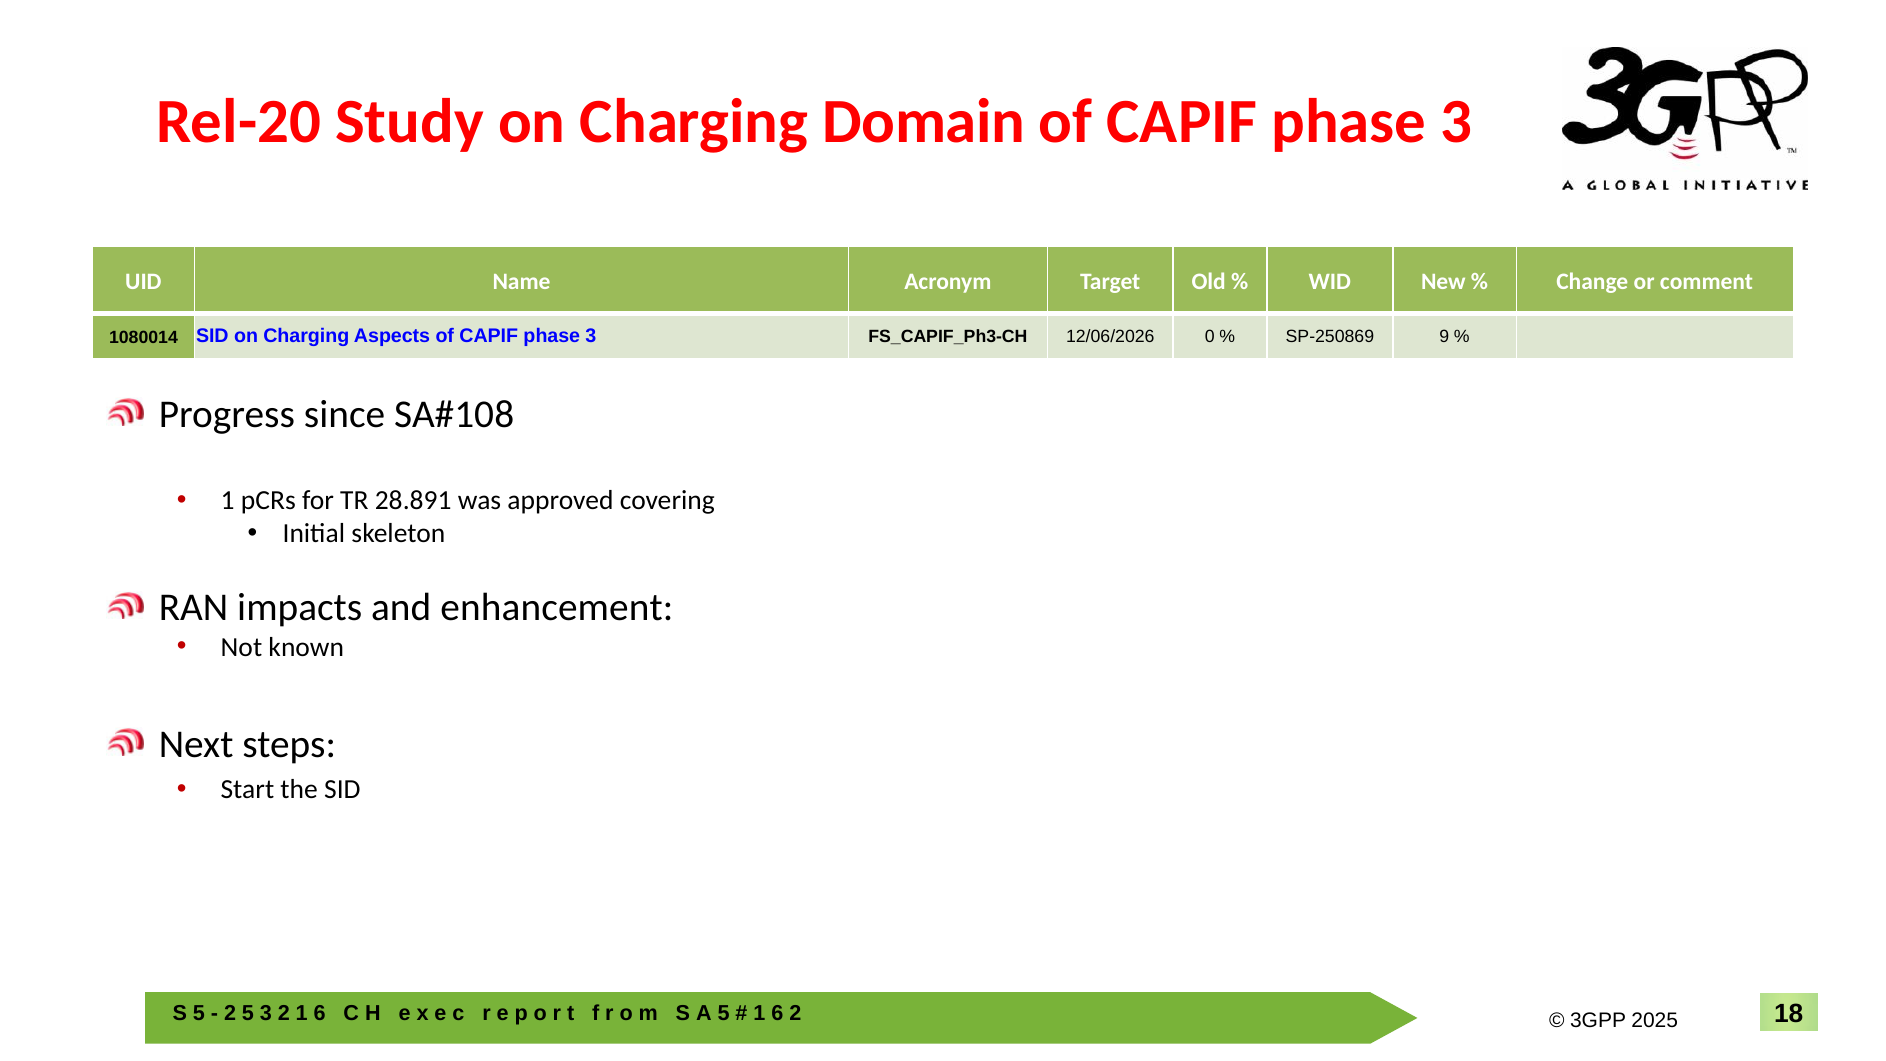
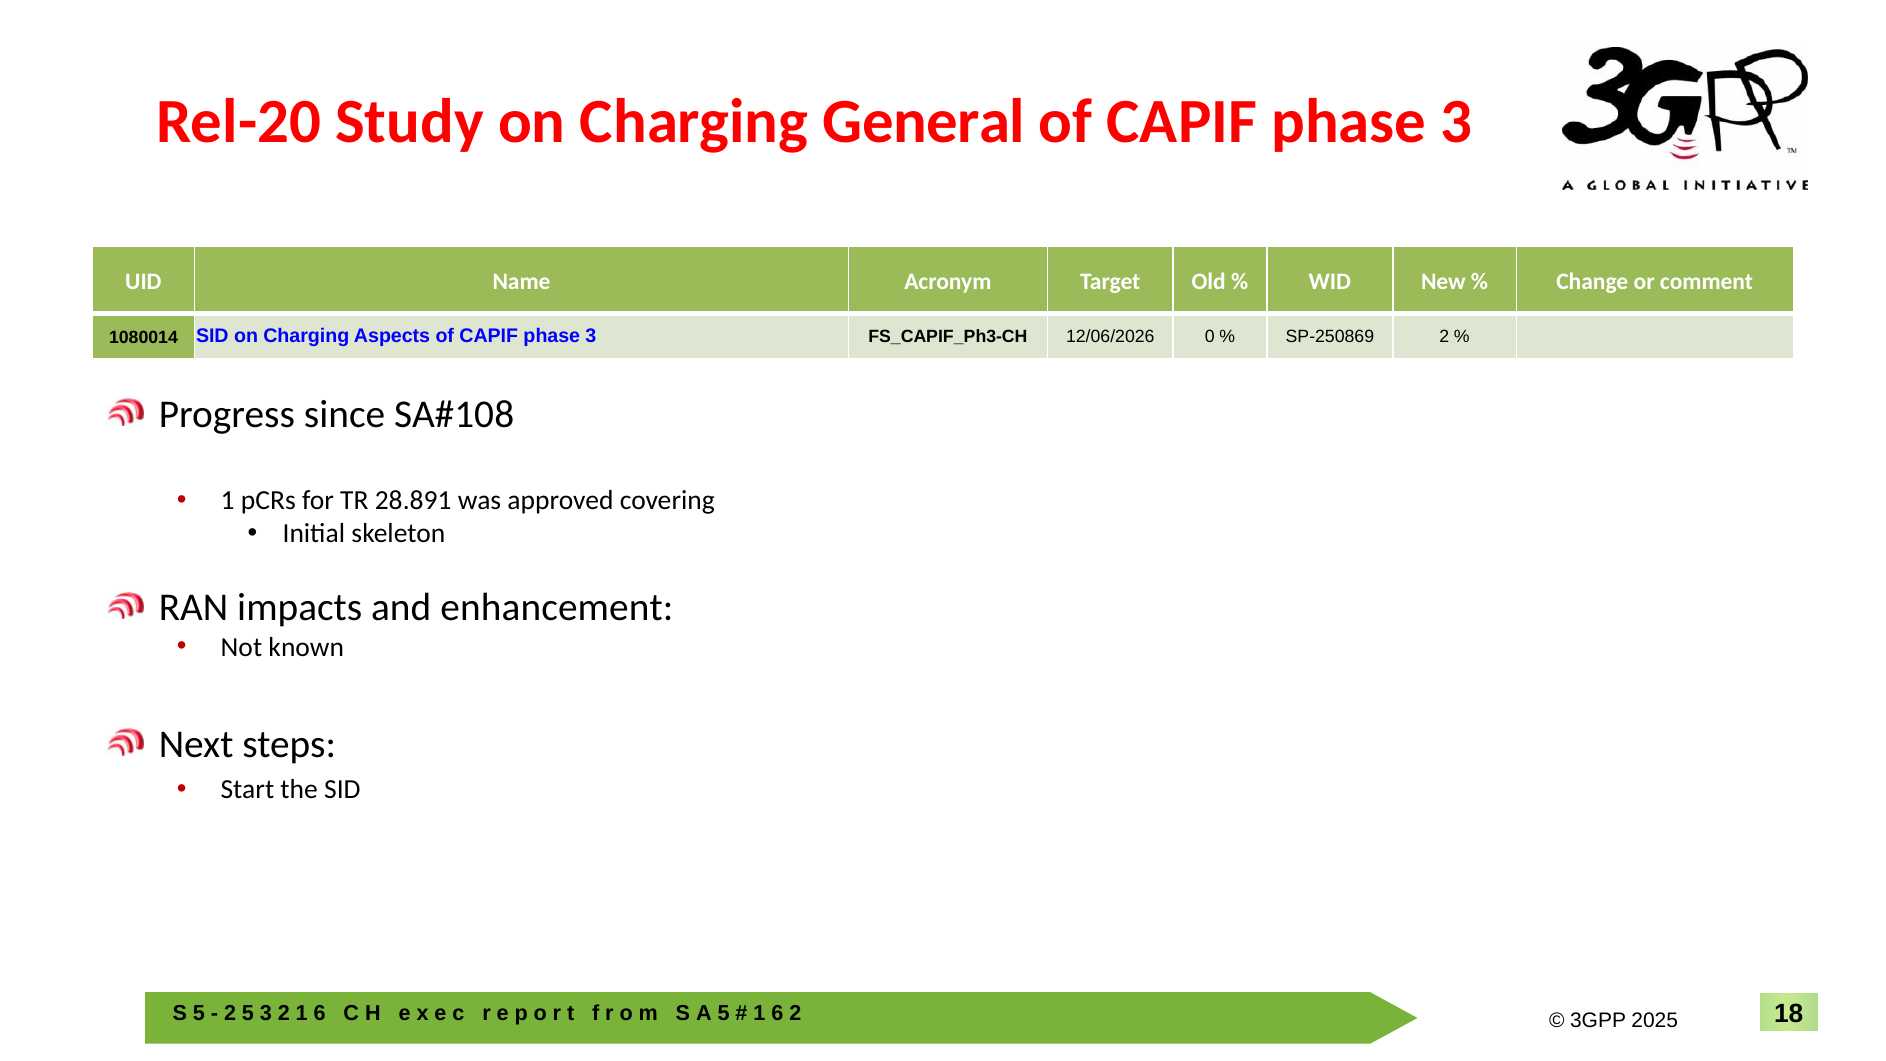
Domain: Domain -> General (924, 122)
SP-250869 9: 9 -> 2 (1444, 336)
